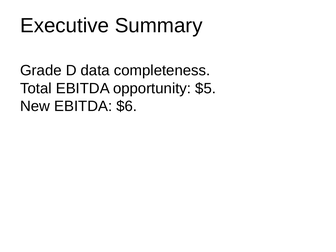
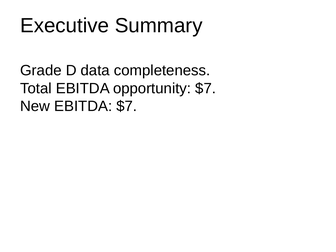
opportunity $5: $5 -> $7 (206, 88)
EBITDA $6: $6 -> $7 (127, 106)
